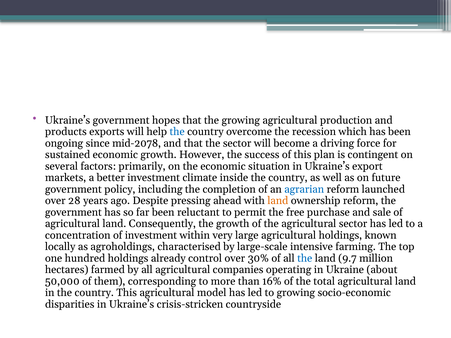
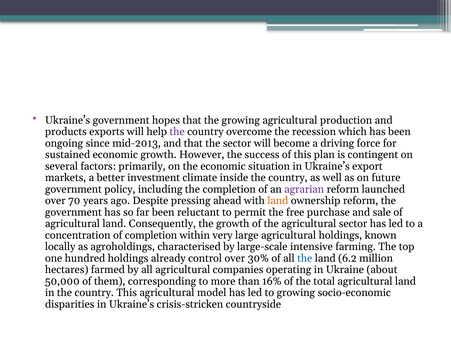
the colour: blue -> purple (177, 132)
mid-2078: mid-2078 -> mid-2013 (137, 143)
agrarian colour: blue -> purple (304, 189)
28: 28 -> 70 (74, 201)
of investment: investment -> completion (151, 235)
9.7: 9.7 -> 6.2 (347, 258)
